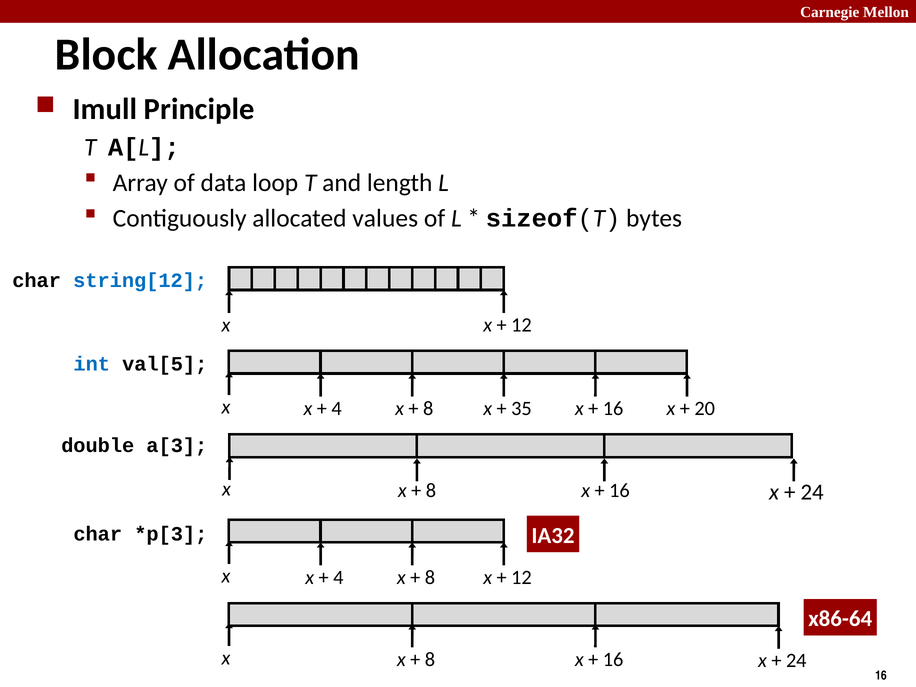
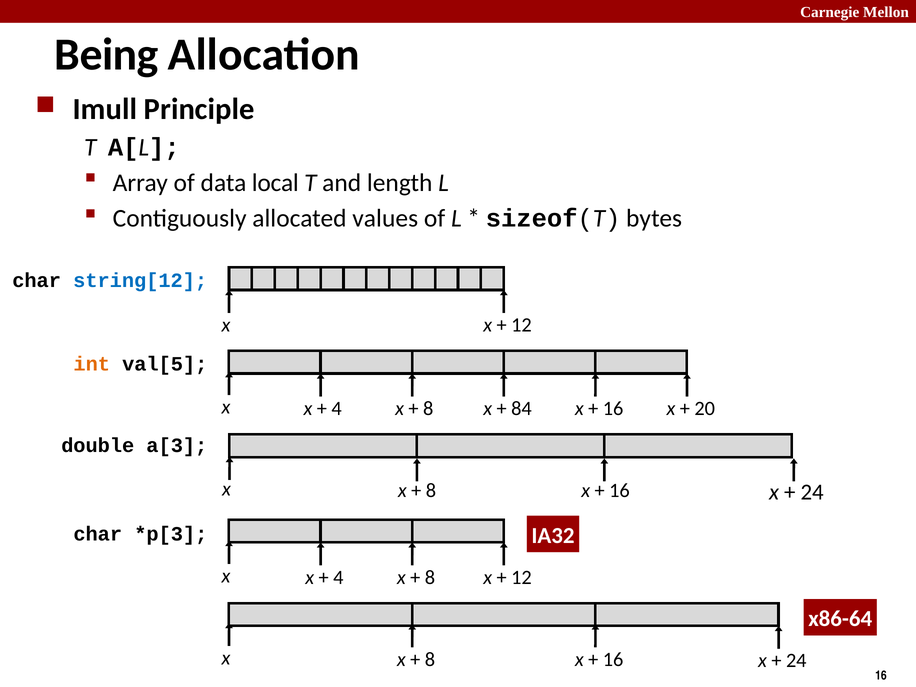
Block: Block -> Being (107, 55)
loop: loop -> local (275, 183)
int colour: blue -> orange (92, 364)
35: 35 -> 84 (521, 408)
